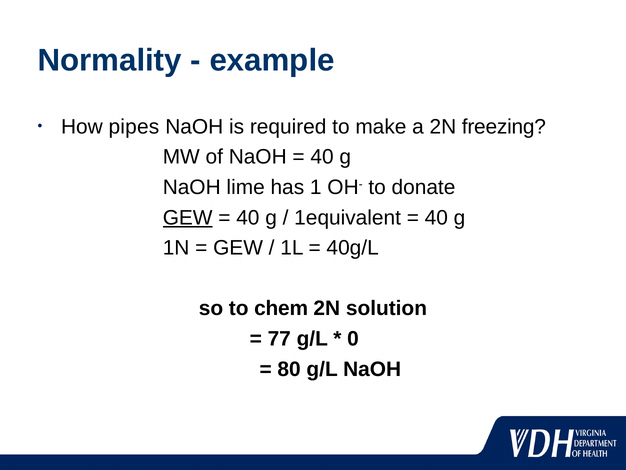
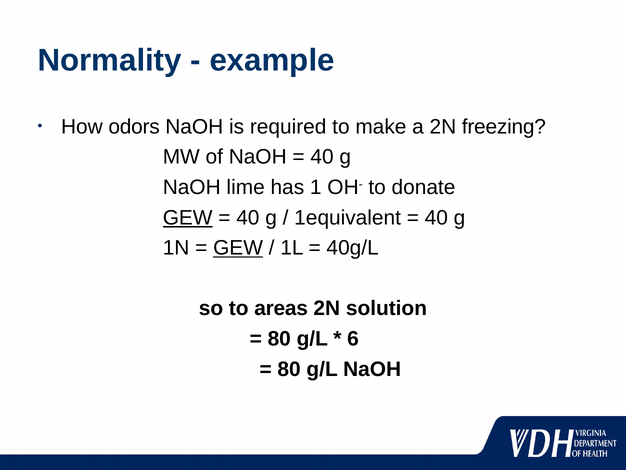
pipes: pipes -> odors (134, 127)
GEW underline: none -> present (238, 248)
chem: chem -> areas (281, 308)
77: 77 -> 80 (279, 339)
0: 0 -> 6 (353, 339)
